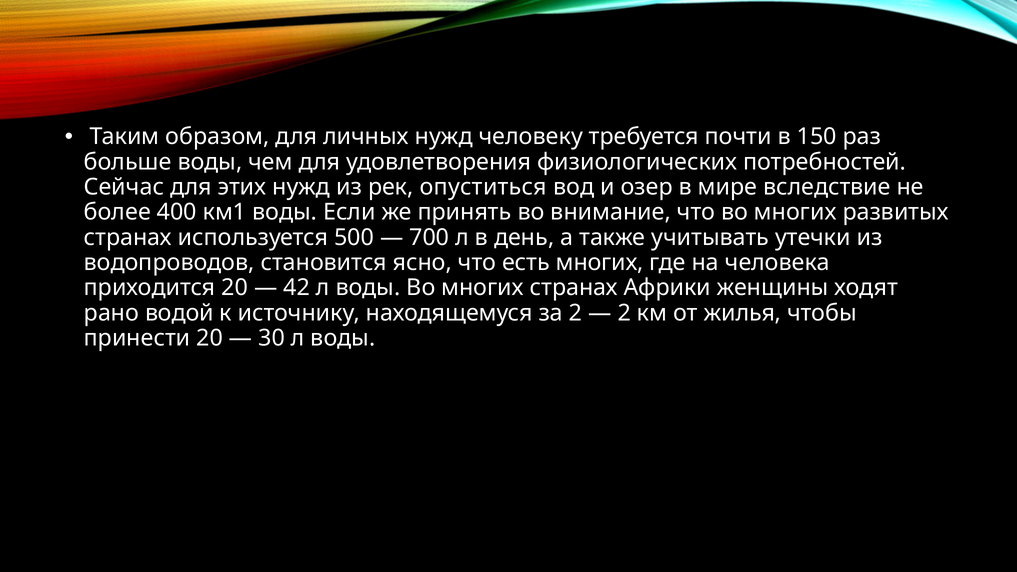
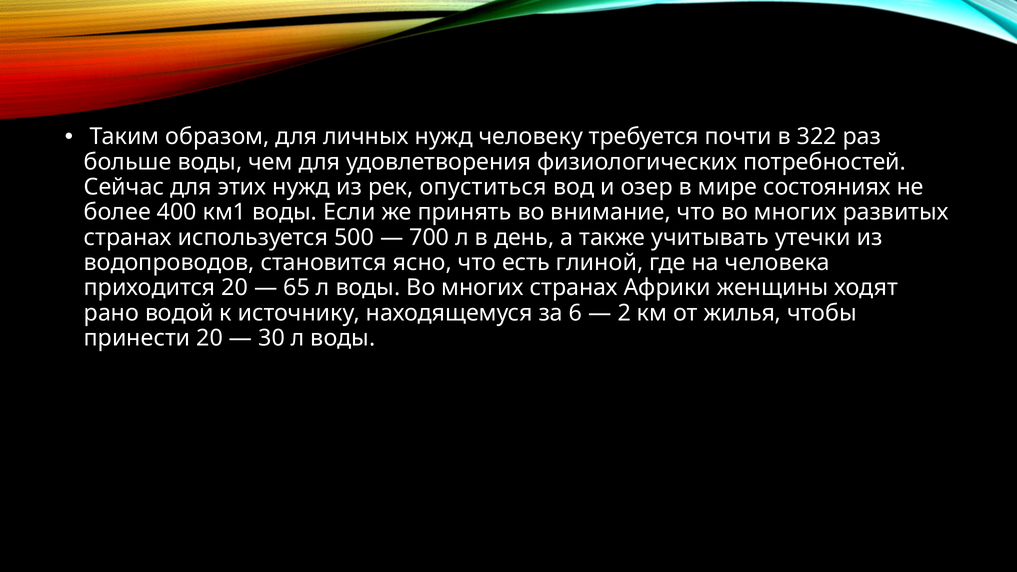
150: 150 -> 322 (817, 137)
вследствие: вследствие -> состояниях (827, 187)
есть многих: многих -> глиной (600, 263)
42: 42 -> 65 (297, 288)
за 2: 2 -> 6 (576, 313)
